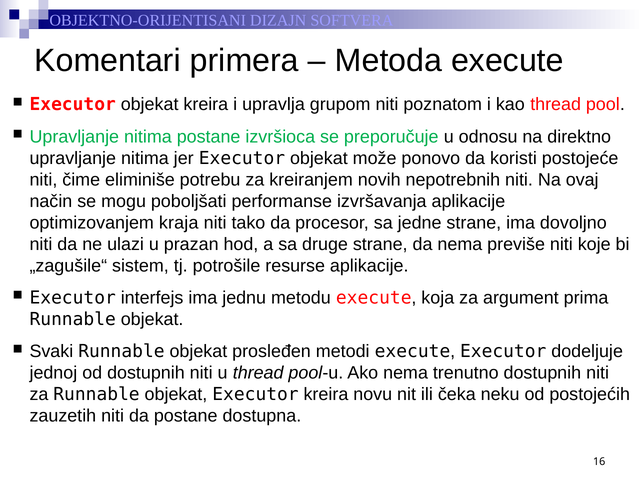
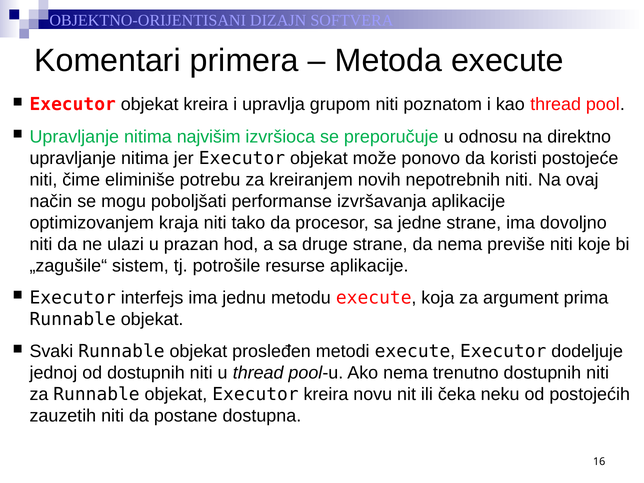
nitima postane: postane -> najvišim (209, 137)
